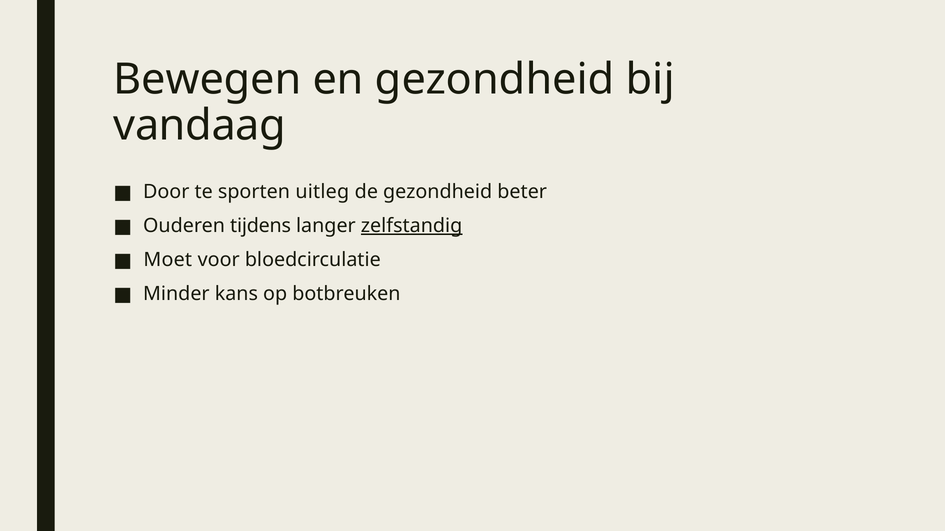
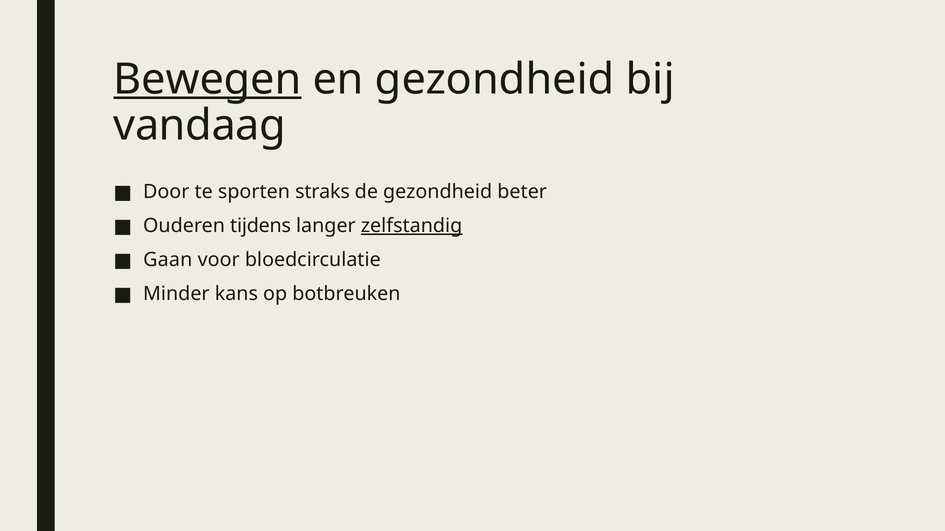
Bewegen underline: none -> present (207, 79)
uitleg: uitleg -> straks (322, 192)
Moet: Moet -> Gaan (168, 260)
